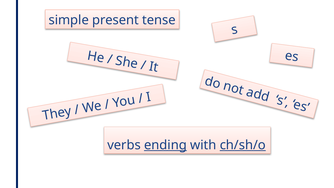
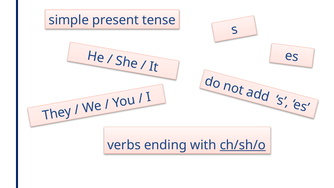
ending underline: present -> none (165, 145)
